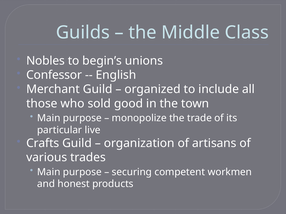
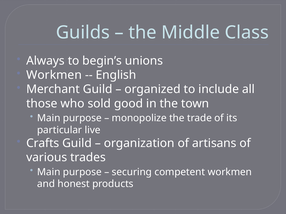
Nobles: Nobles -> Always (45, 61)
Confessor: Confessor -> Workmen (54, 75)
